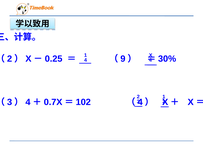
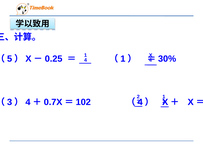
2: 2 -> 5 (10, 59)
9: 9 -> 1 (123, 59)
